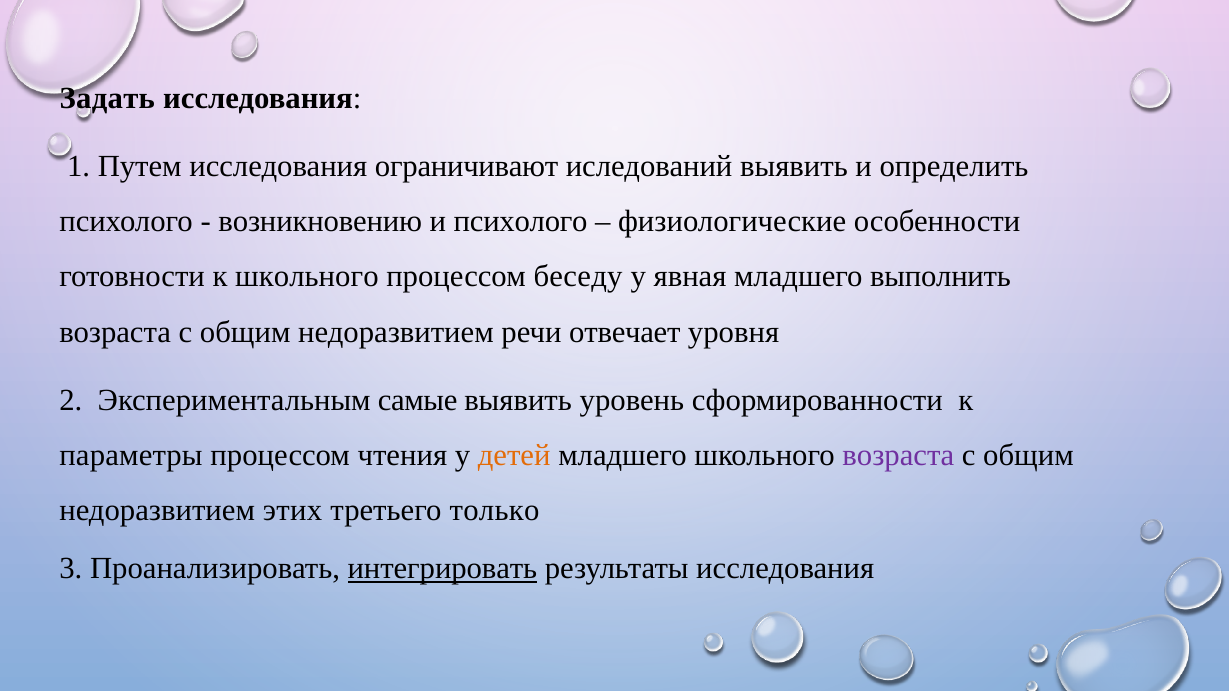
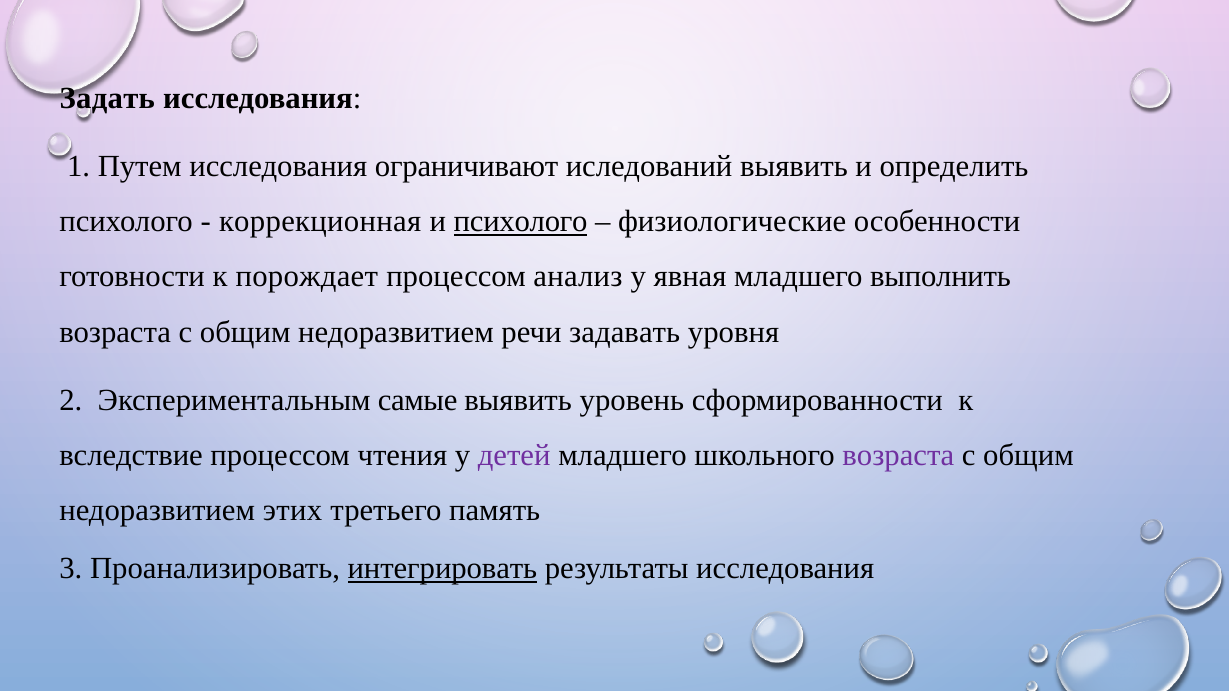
возникновению: возникновению -> коррекционная (320, 222)
психолого underline: none -> present (521, 222)
к школьного: школьного -> порождает (307, 277)
беседу: беседу -> анализ (578, 277)
отвечает: отвечает -> задавать (625, 332)
параметры: параметры -> вследствие (131, 456)
детей colour: orange -> purple (514, 456)
только: только -> память (495, 511)
